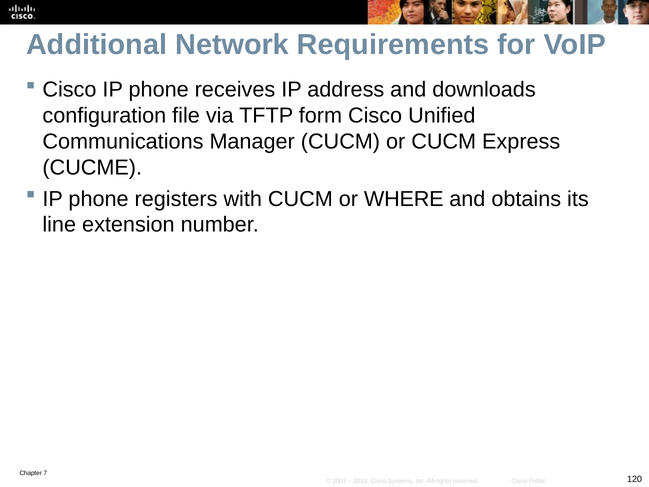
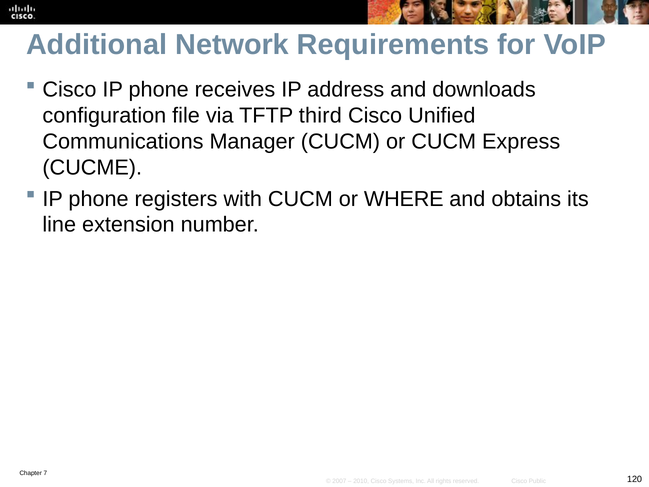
form: form -> third (320, 115)
